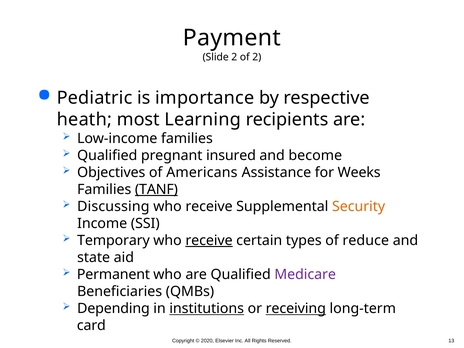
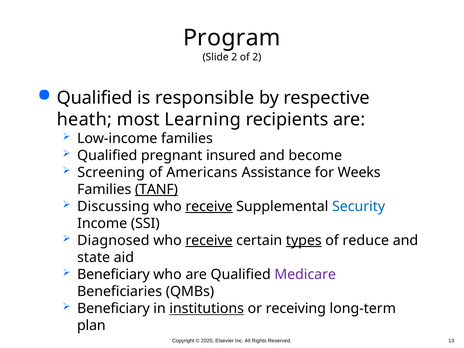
Payment: Payment -> Program (232, 38)
Pediatric: Pediatric -> Qualified (95, 98)
importance: importance -> responsible (205, 98)
Objectives: Objectives -> Screening (111, 172)
receive underline: none -> present (209, 206)
Security colour: orange -> blue (359, 206)
Temporary: Temporary -> Diagnosed (113, 240)
types underline: none -> present (304, 240)
Permanent: Permanent -> Beneficiary (113, 275)
Depending: Depending -> Beneficiary (113, 309)
receiving underline: present -> none (296, 309)
card: card -> plan (91, 326)
